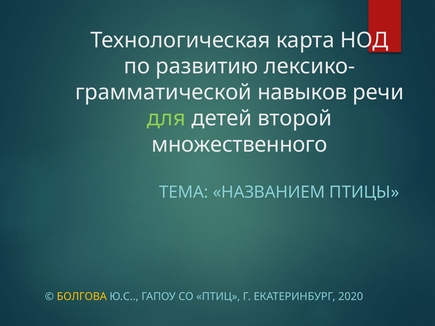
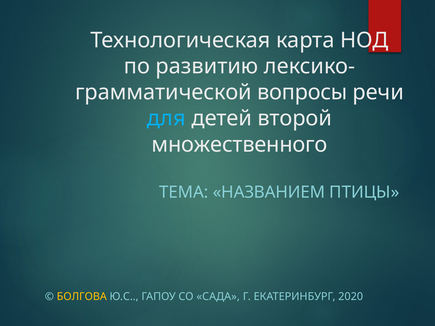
навыков: навыков -> вопросы (302, 92)
для colour: light green -> light blue (166, 119)
ПТИЦ: ПТИЦ -> САДА (218, 297)
